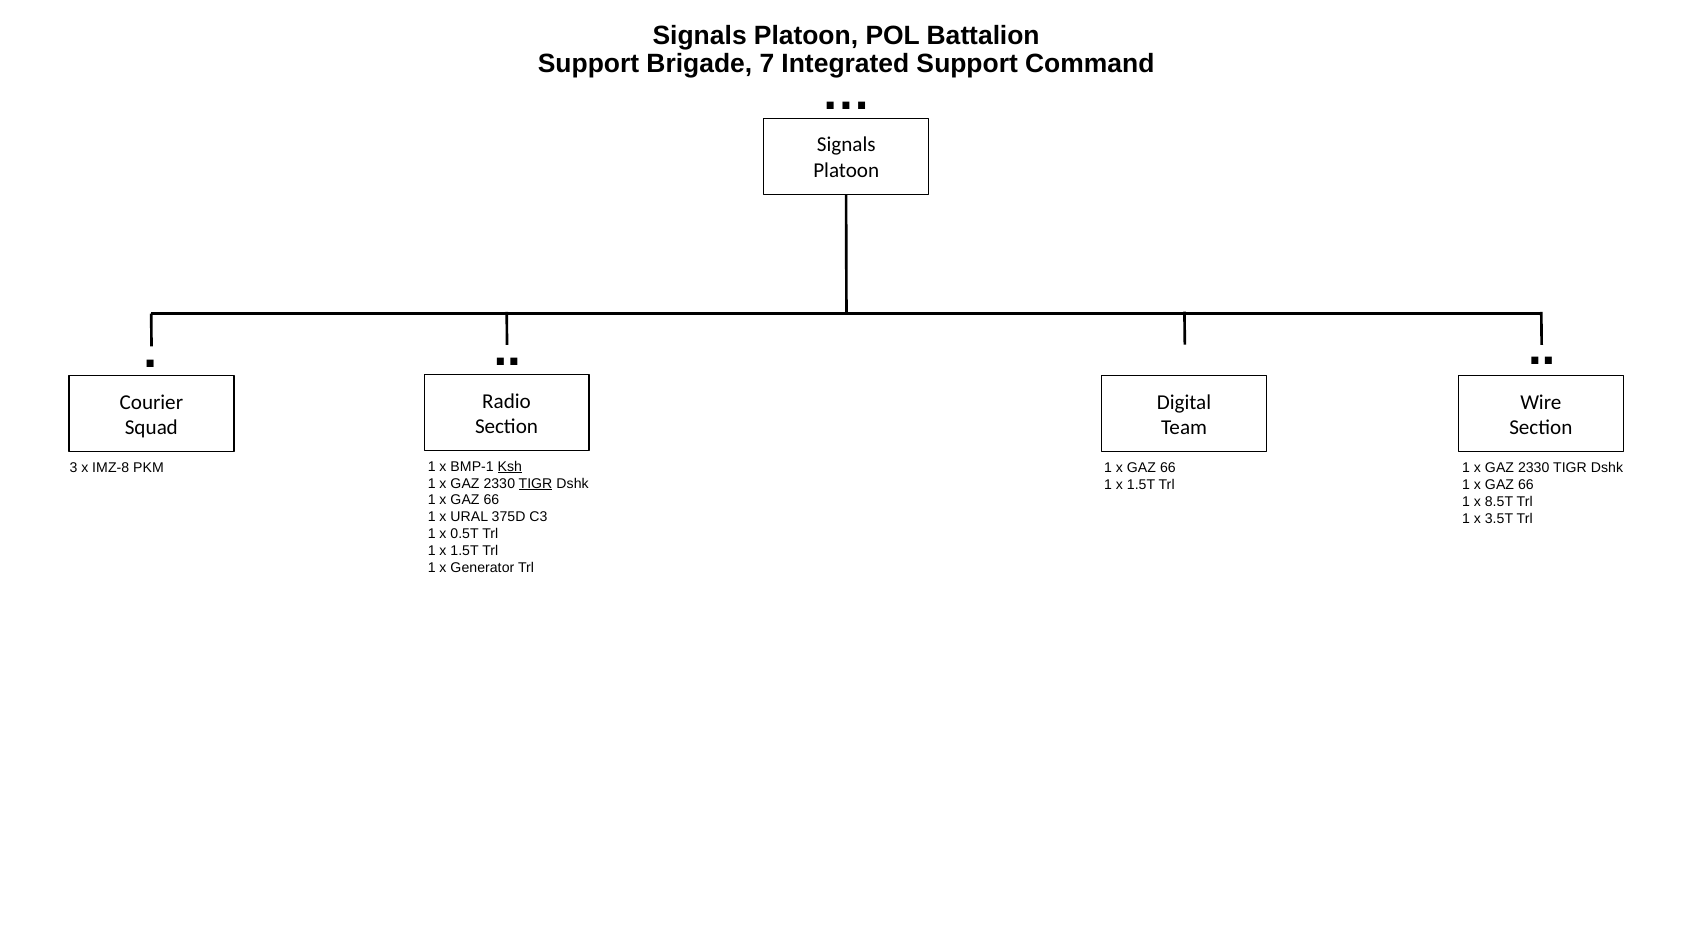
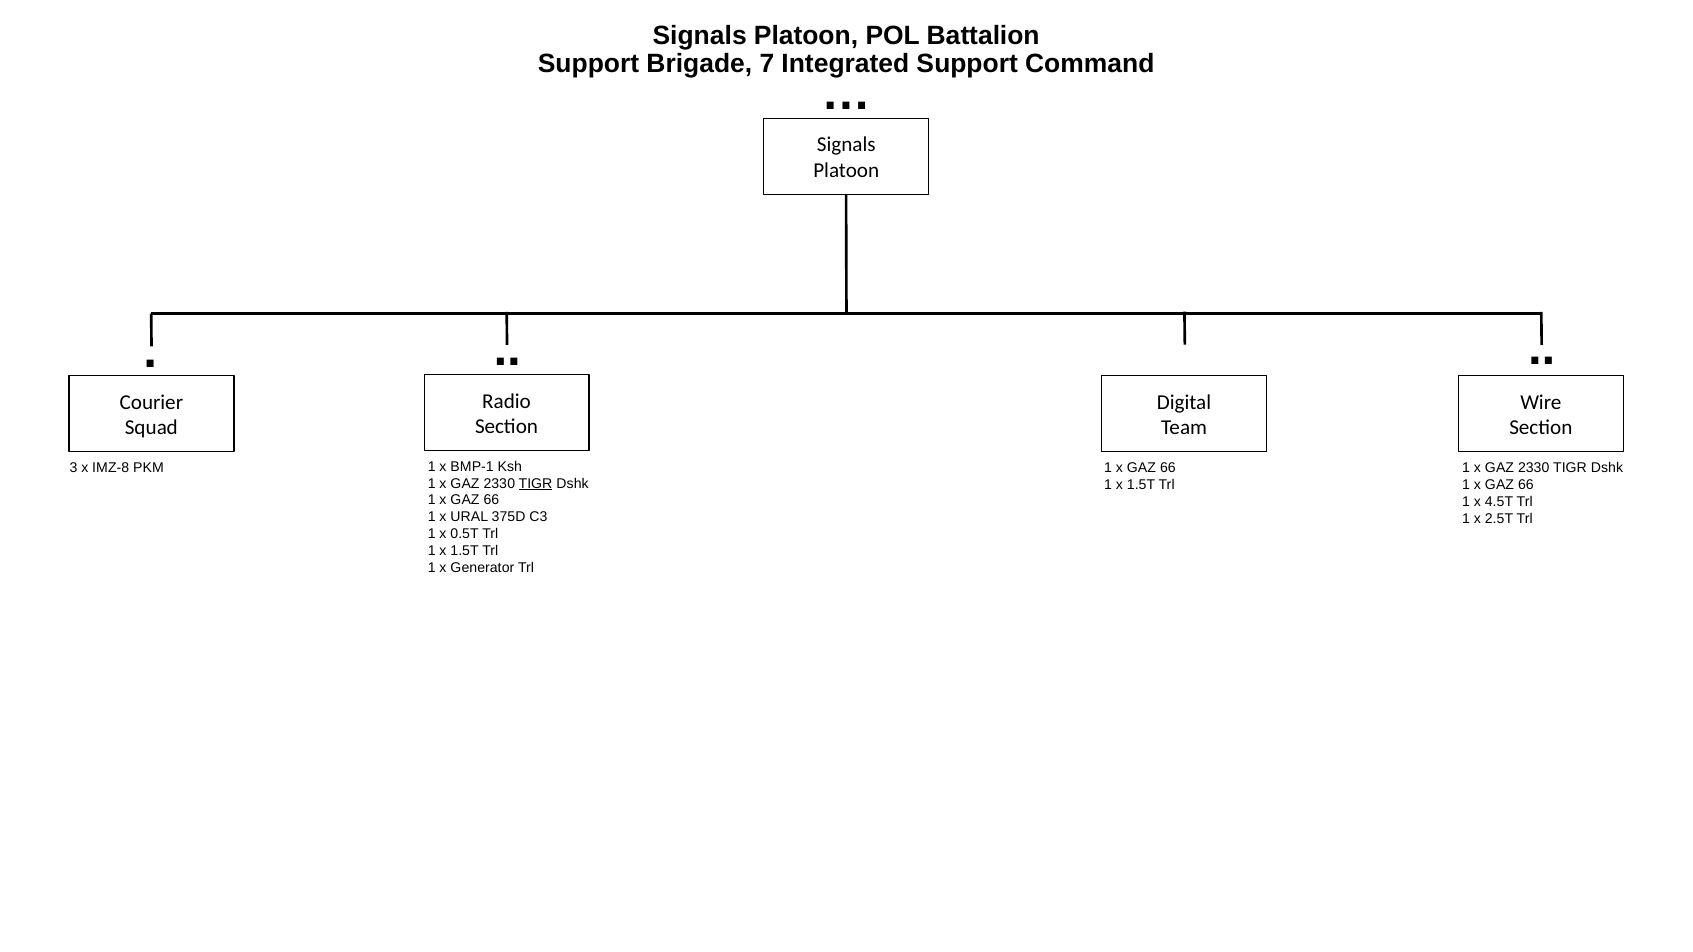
Ksh underline: present -> none (510, 467)
8.5T: 8.5T -> 4.5T (1499, 502)
3.5T: 3.5T -> 2.5T (1499, 519)
